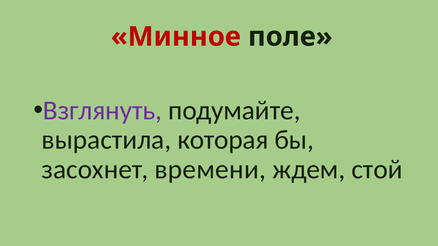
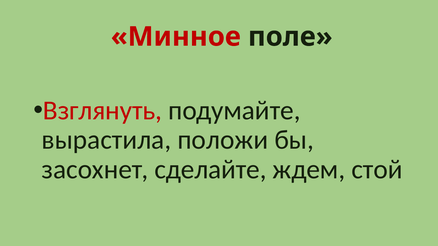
Взглянуть colour: purple -> red (103, 111)
которая: которая -> положи (223, 140)
времени: времени -> сделайте (210, 170)
